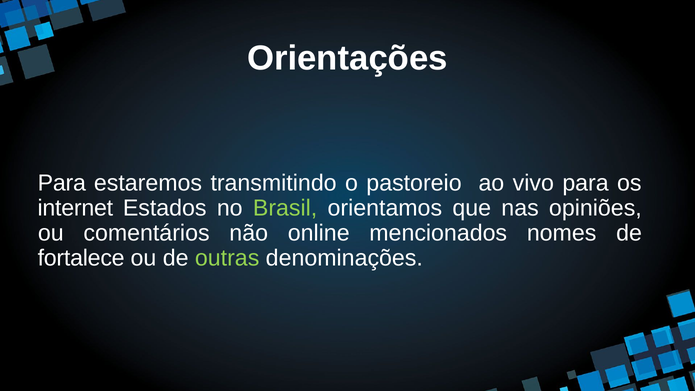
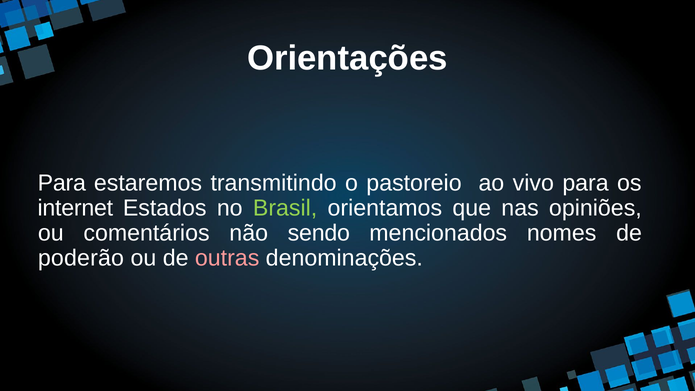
online: online -> sendo (319, 233)
fortalece: fortalece -> poderão (81, 258)
outras colour: light green -> pink (227, 258)
